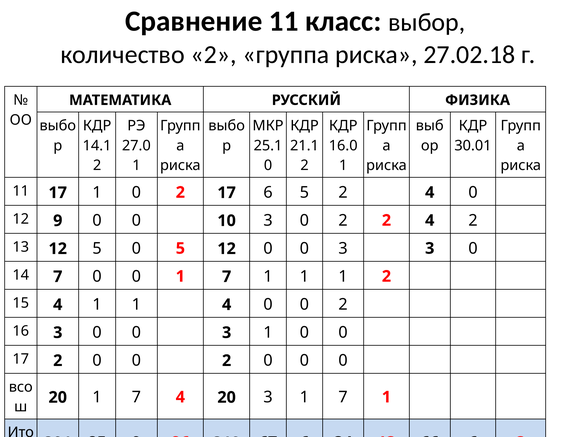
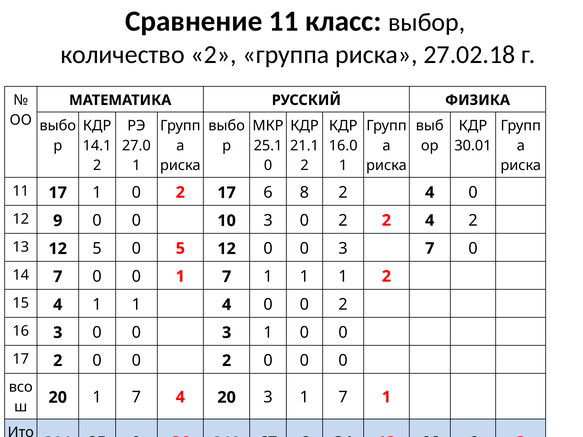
6 5: 5 -> 8 (305, 193)
3 3: 3 -> 7 (430, 249)
